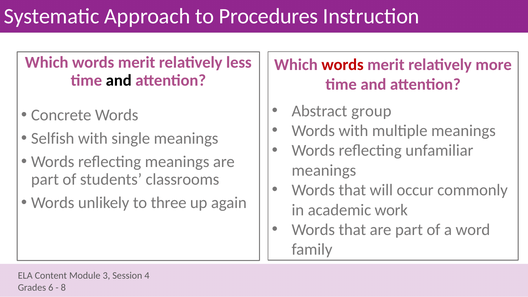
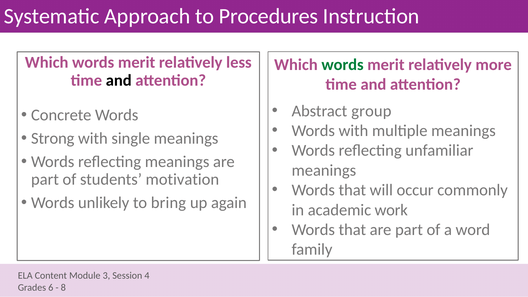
words colour: red -> green (343, 65)
Selfish: Selfish -> Strong (53, 138)
classrooms: classrooms -> motivation (182, 180)
three: three -> bring (168, 203)
